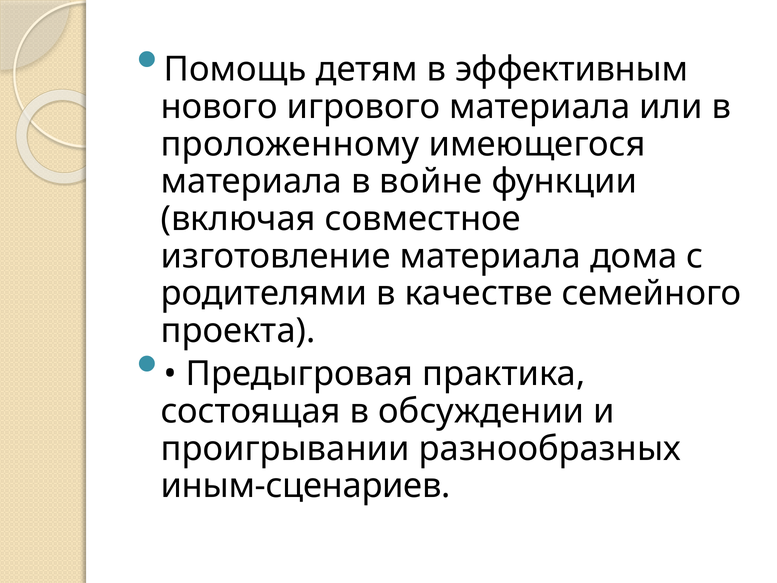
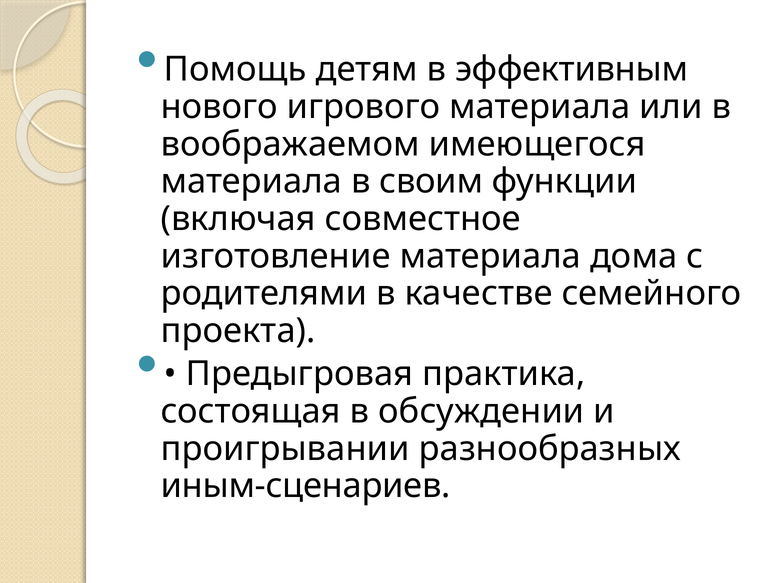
проложенному: проложенному -> воображаемом (290, 144)
войне: войне -> своим (431, 181)
